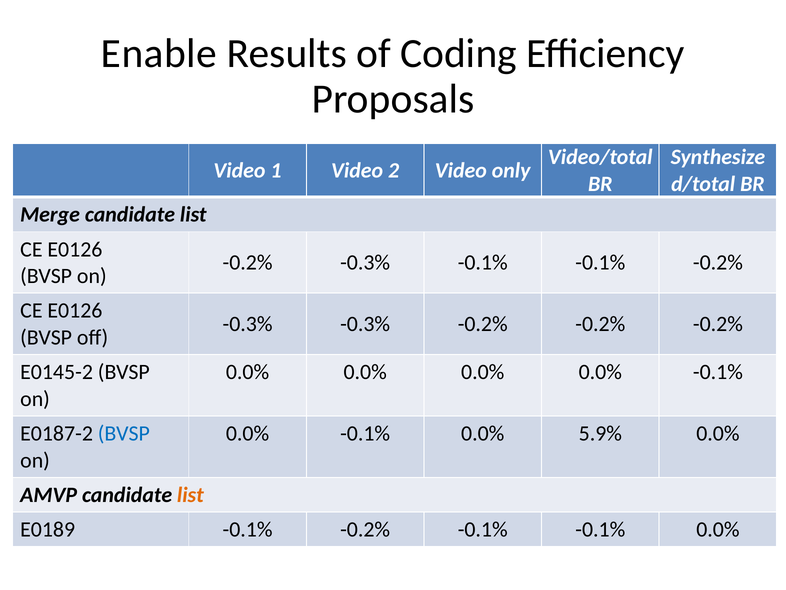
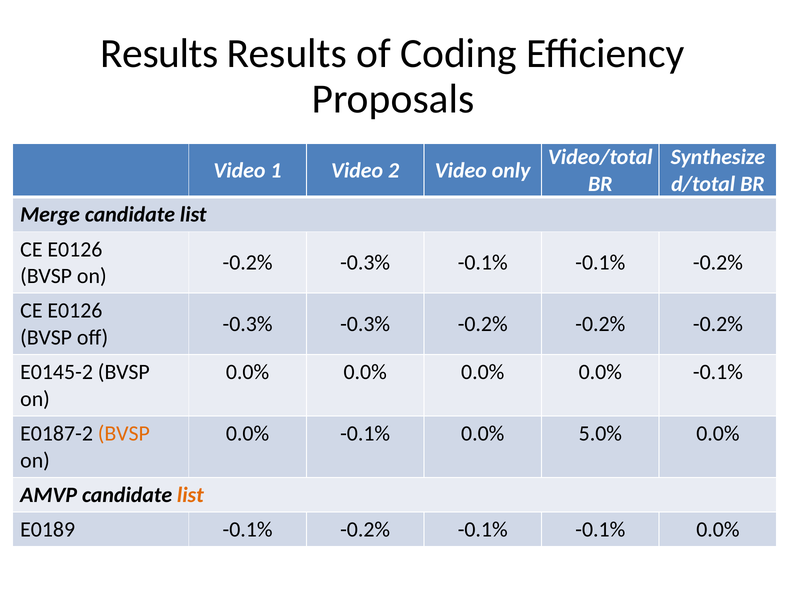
Enable: Enable -> Results (159, 53)
BVSP colour: blue -> orange (124, 433)
5.9%: 5.9% -> 5.0% (600, 433)
